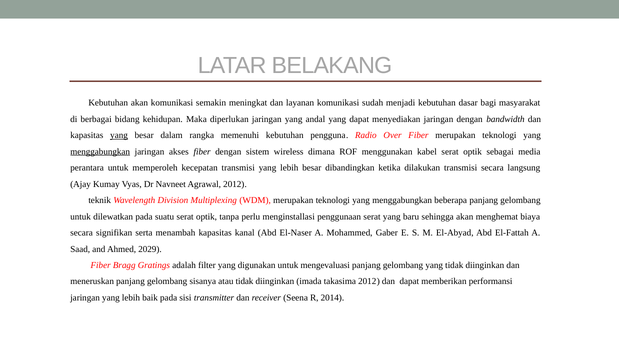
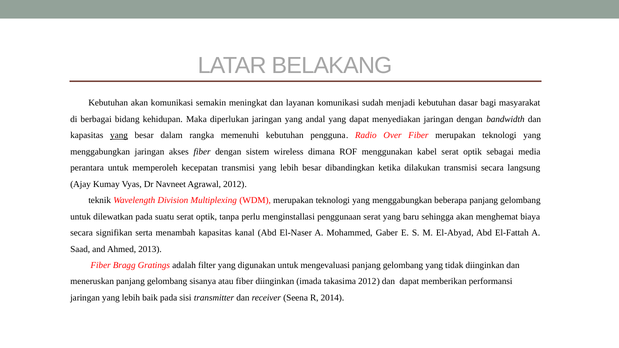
menggabungkan underline: present -> none (100, 152)
2029: 2029 -> 2013 (150, 249)
atau tidak: tidak -> fiber (244, 282)
